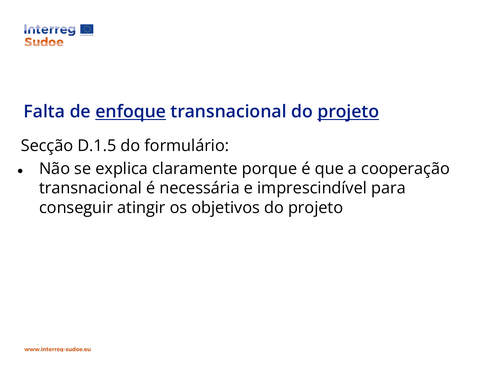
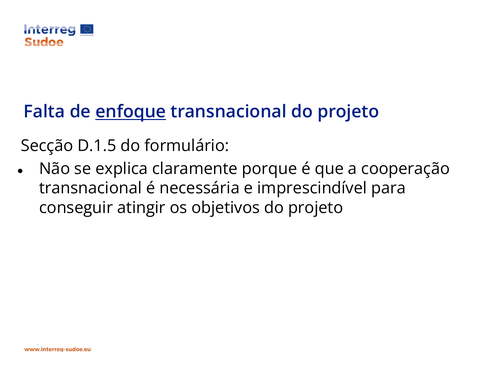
projeto underline: present -> none (348, 112)
